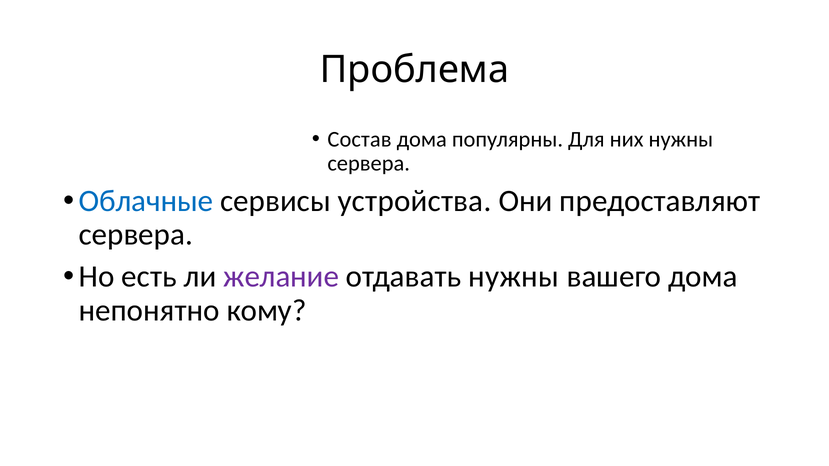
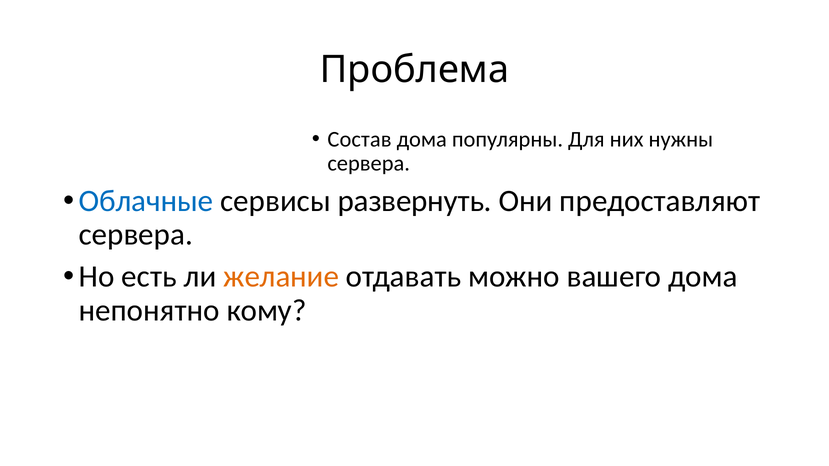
устройства: устройства -> развернуть (415, 201)
желание colour: purple -> orange (281, 277)
отдавать нужны: нужны -> можно (514, 277)
